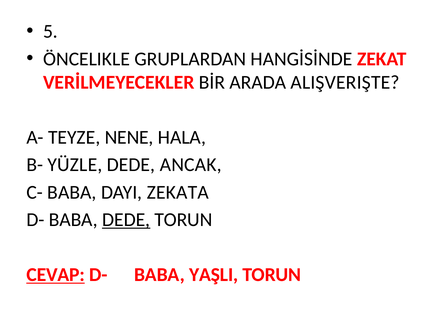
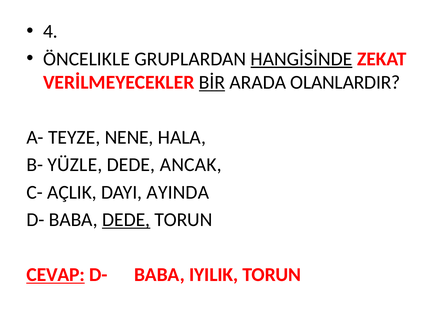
5: 5 -> 4 (50, 31)
HANGİSİNDE underline: none -> present (301, 59)
BİR underline: none -> present (212, 82)
ALIŞVERIŞTE: ALIŞVERIŞTE -> OLANLARDIR (345, 82)
C- BABA: BABA -> AÇLIK (72, 192)
ZEKATA: ZEKATA -> AYINDA (178, 192)
YAŞLI: YAŞLI -> IYILIK (214, 275)
